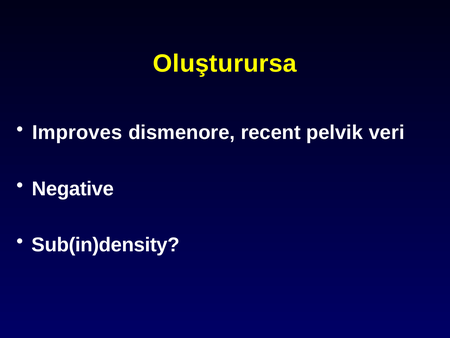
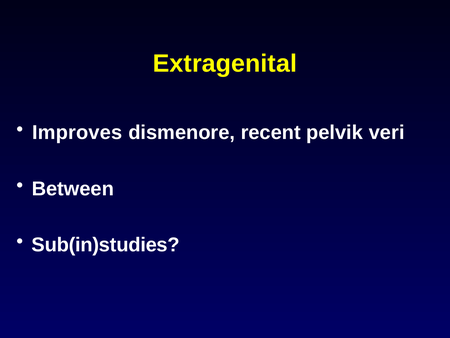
Oluşturursa: Oluşturursa -> Extragenital (225, 64)
Negative: Negative -> Between (73, 188)
Sub(in)density: Sub(in)density -> Sub(in)studies (106, 245)
